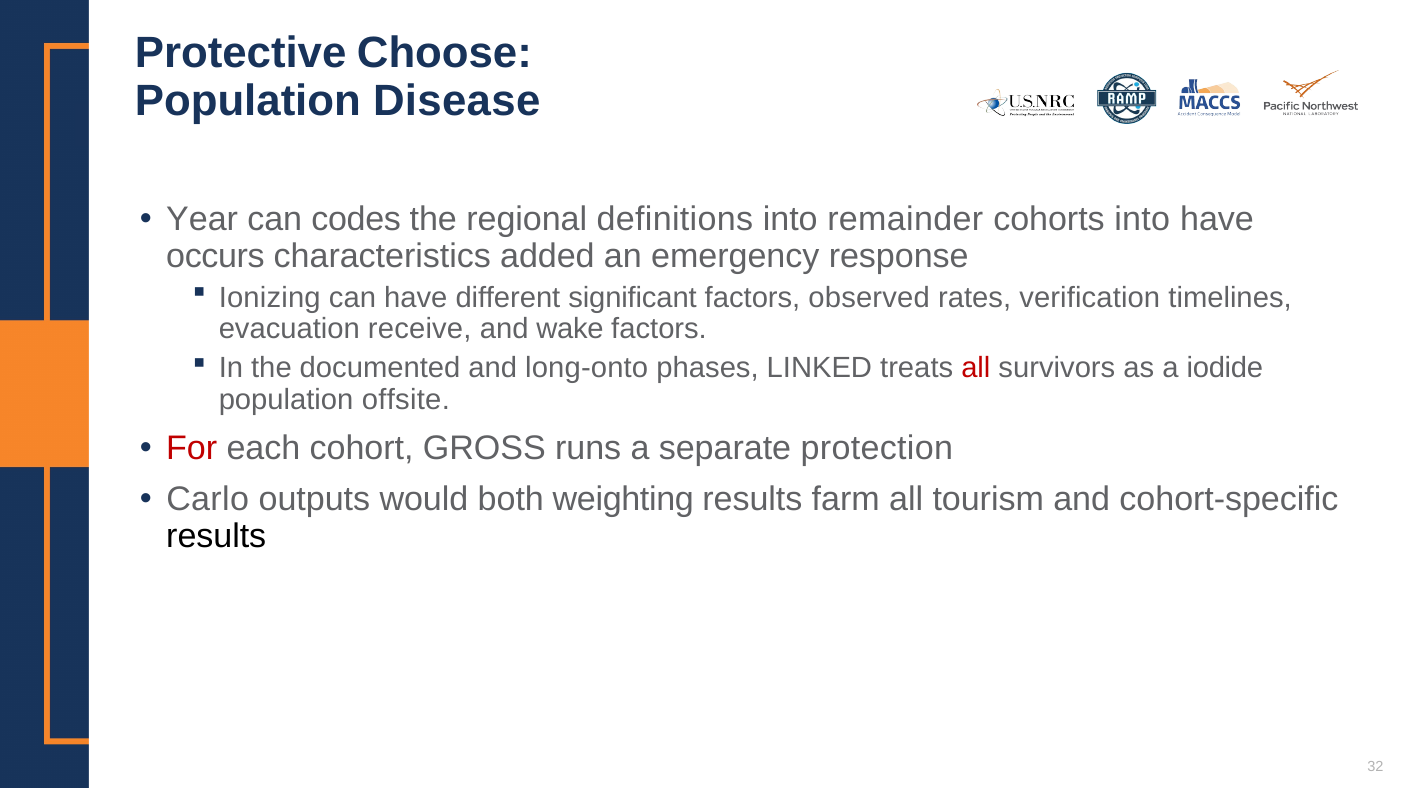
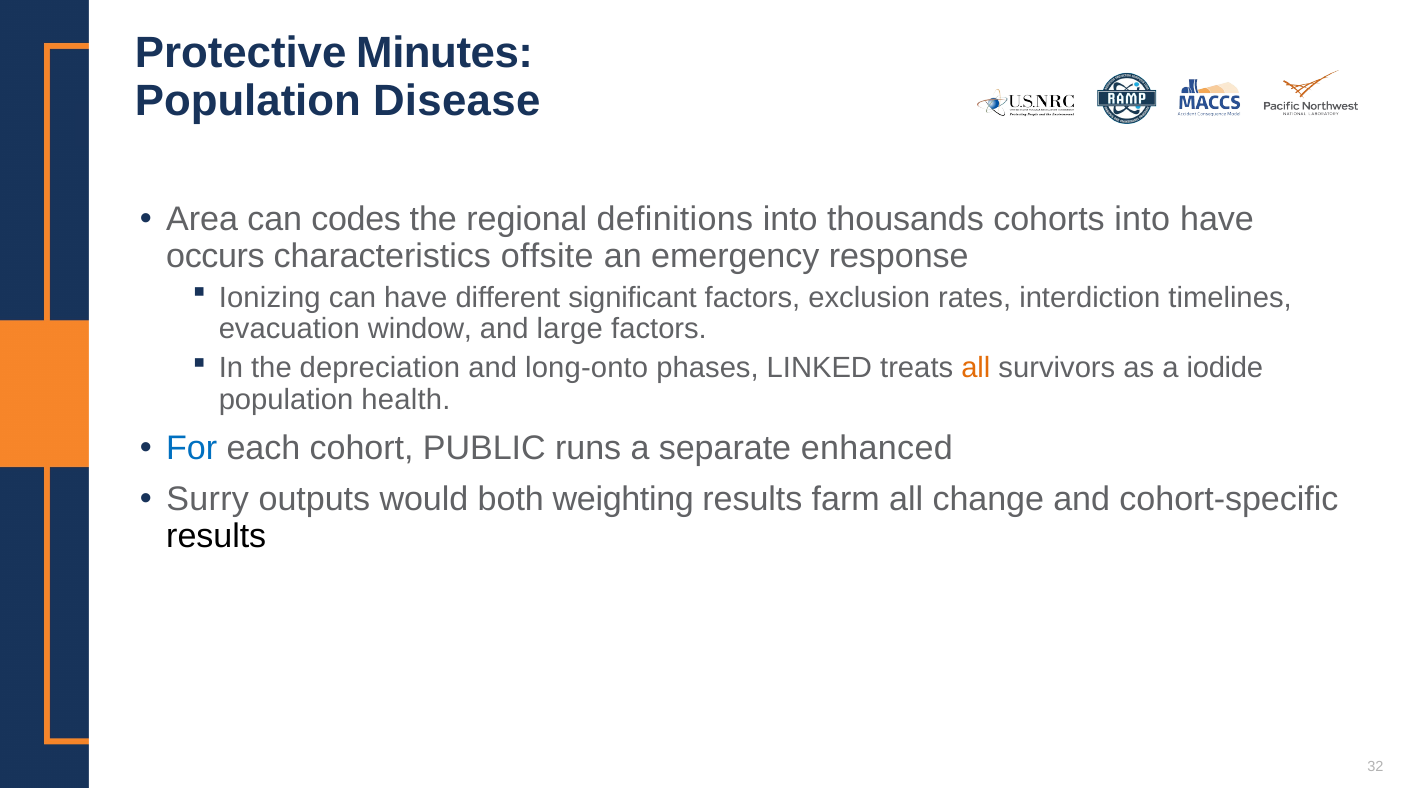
Choose: Choose -> Minutes (445, 53)
Year: Year -> Area (202, 219)
remainder: remainder -> thousands (905, 219)
added: added -> offsite (547, 256)
observed: observed -> exclusion (869, 298)
verification: verification -> interdiction (1090, 298)
receive: receive -> window (420, 329)
wake: wake -> large (570, 329)
documented: documented -> depreciation (380, 368)
all colour: red -> orange (976, 368)
offsite: offsite -> health (406, 399)
For colour: red -> blue (192, 448)
GROSS: GROSS -> PUBLIC (484, 448)
protection: protection -> enhanced (877, 448)
Carlo: Carlo -> Surry (208, 499)
tourism: tourism -> change (988, 499)
